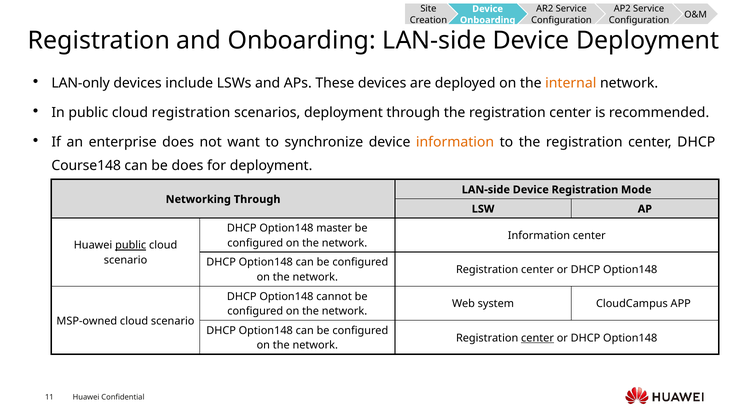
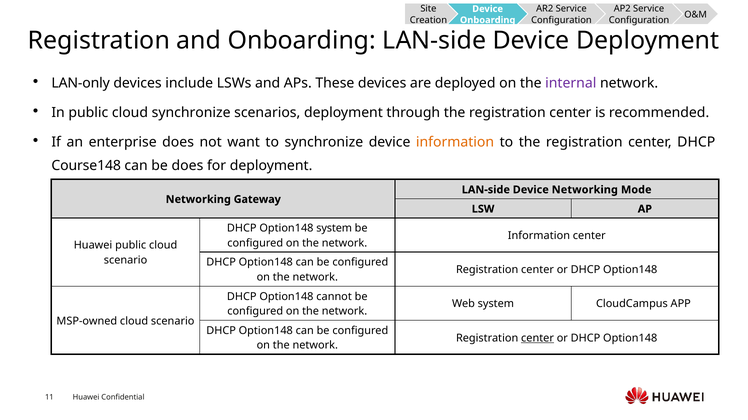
internal colour: orange -> purple (571, 83)
cloud registration: registration -> synchronize (191, 113)
Device Registration: Registration -> Networking (585, 190)
Networking Through: Through -> Gateway (257, 200)
Option148 master: master -> system (334, 229)
public underline: present -> none (131, 246)
